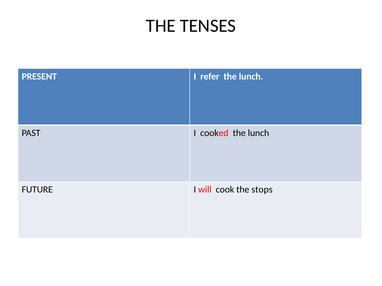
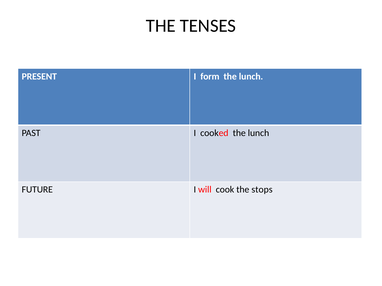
refer: refer -> form (210, 76)
